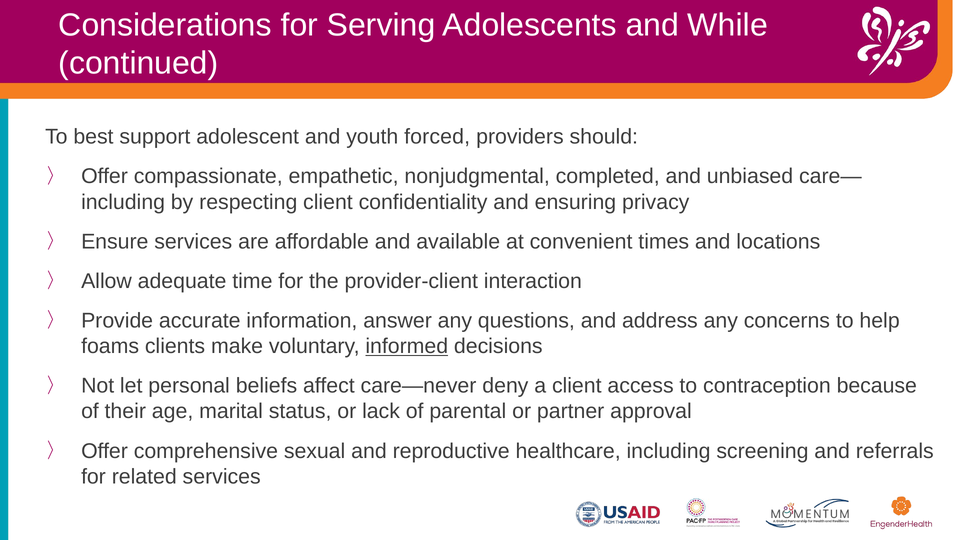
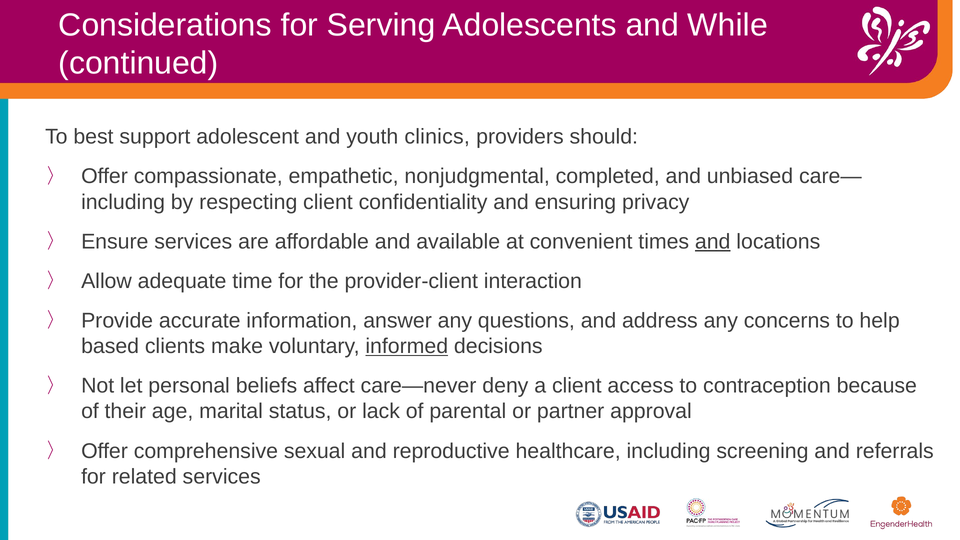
forced: forced -> clinics (437, 137)
and underline: none -> present (713, 242)
foams: foams -> based (110, 346)
